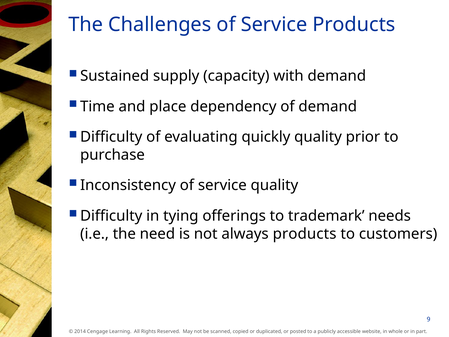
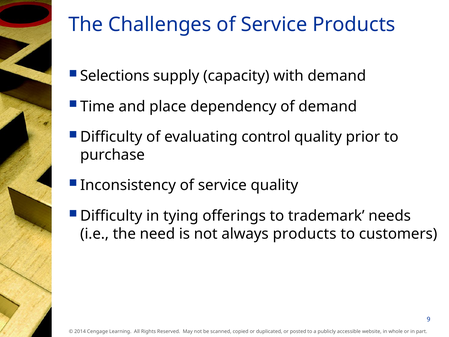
Sustained: Sustained -> Selections (115, 76)
quickly: quickly -> control (266, 137)
